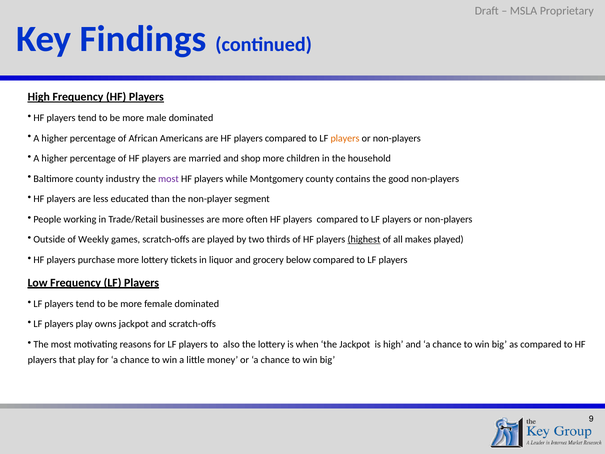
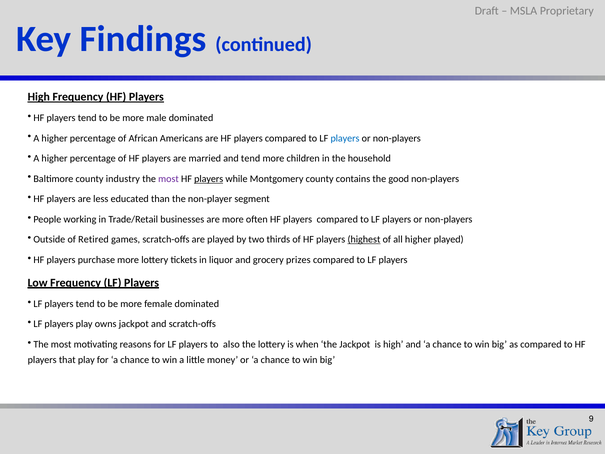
players colour: orange -> blue (345, 138)
and shop: shop -> tend (251, 158)
players underline: none -> present (209, 179)
Weekly: Weekly -> Retired (94, 239)
all makes: makes -> higher (418, 239)
below: below -> prizes (298, 260)
